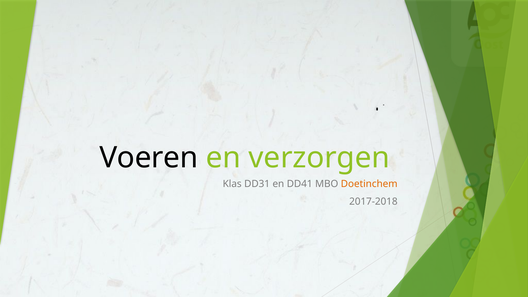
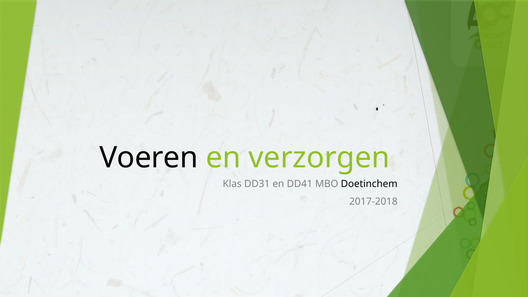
Doetinchem colour: orange -> black (369, 184)
